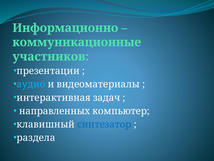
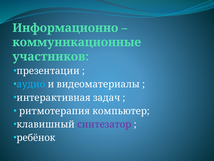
направленных: направленных -> ритмотерапия (55, 111)
синтезатор colour: blue -> purple (104, 124)
раздела: раздела -> ребёнок (36, 137)
